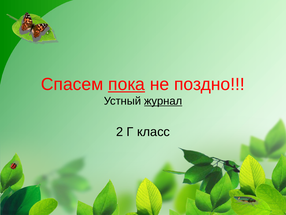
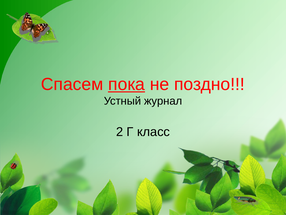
журнал underline: present -> none (163, 101)
